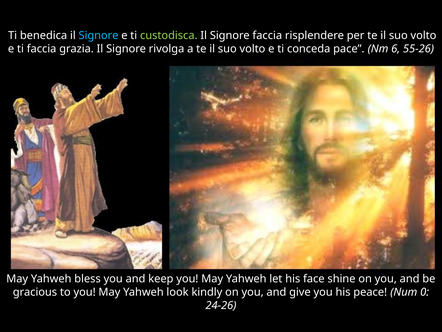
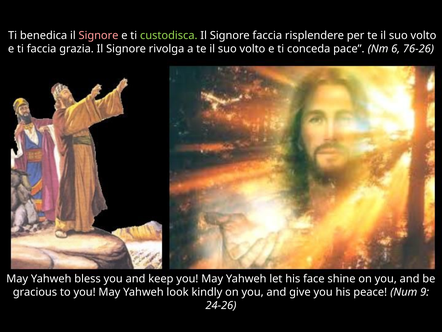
Signore colour: light blue -> pink (98, 35)
55-26: 55-26 -> 76-26 (418, 49)
0: 0 -> 9 (425, 292)
